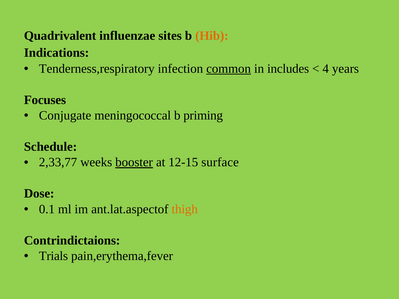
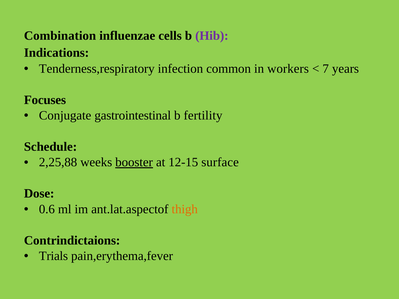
Quadrivalent: Quadrivalent -> Combination (60, 36)
sites: sites -> cells (170, 36)
Hib colour: orange -> purple (212, 36)
common underline: present -> none (229, 69)
includes: includes -> workers (288, 69)
4: 4 -> 7 (326, 69)
meningococcal: meningococcal -> gastrointestinal (133, 116)
priming: priming -> fertility (203, 116)
2,33,77: 2,33,77 -> 2,25,88 (58, 162)
0.1: 0.1 -> 0.6 (47, 209)
